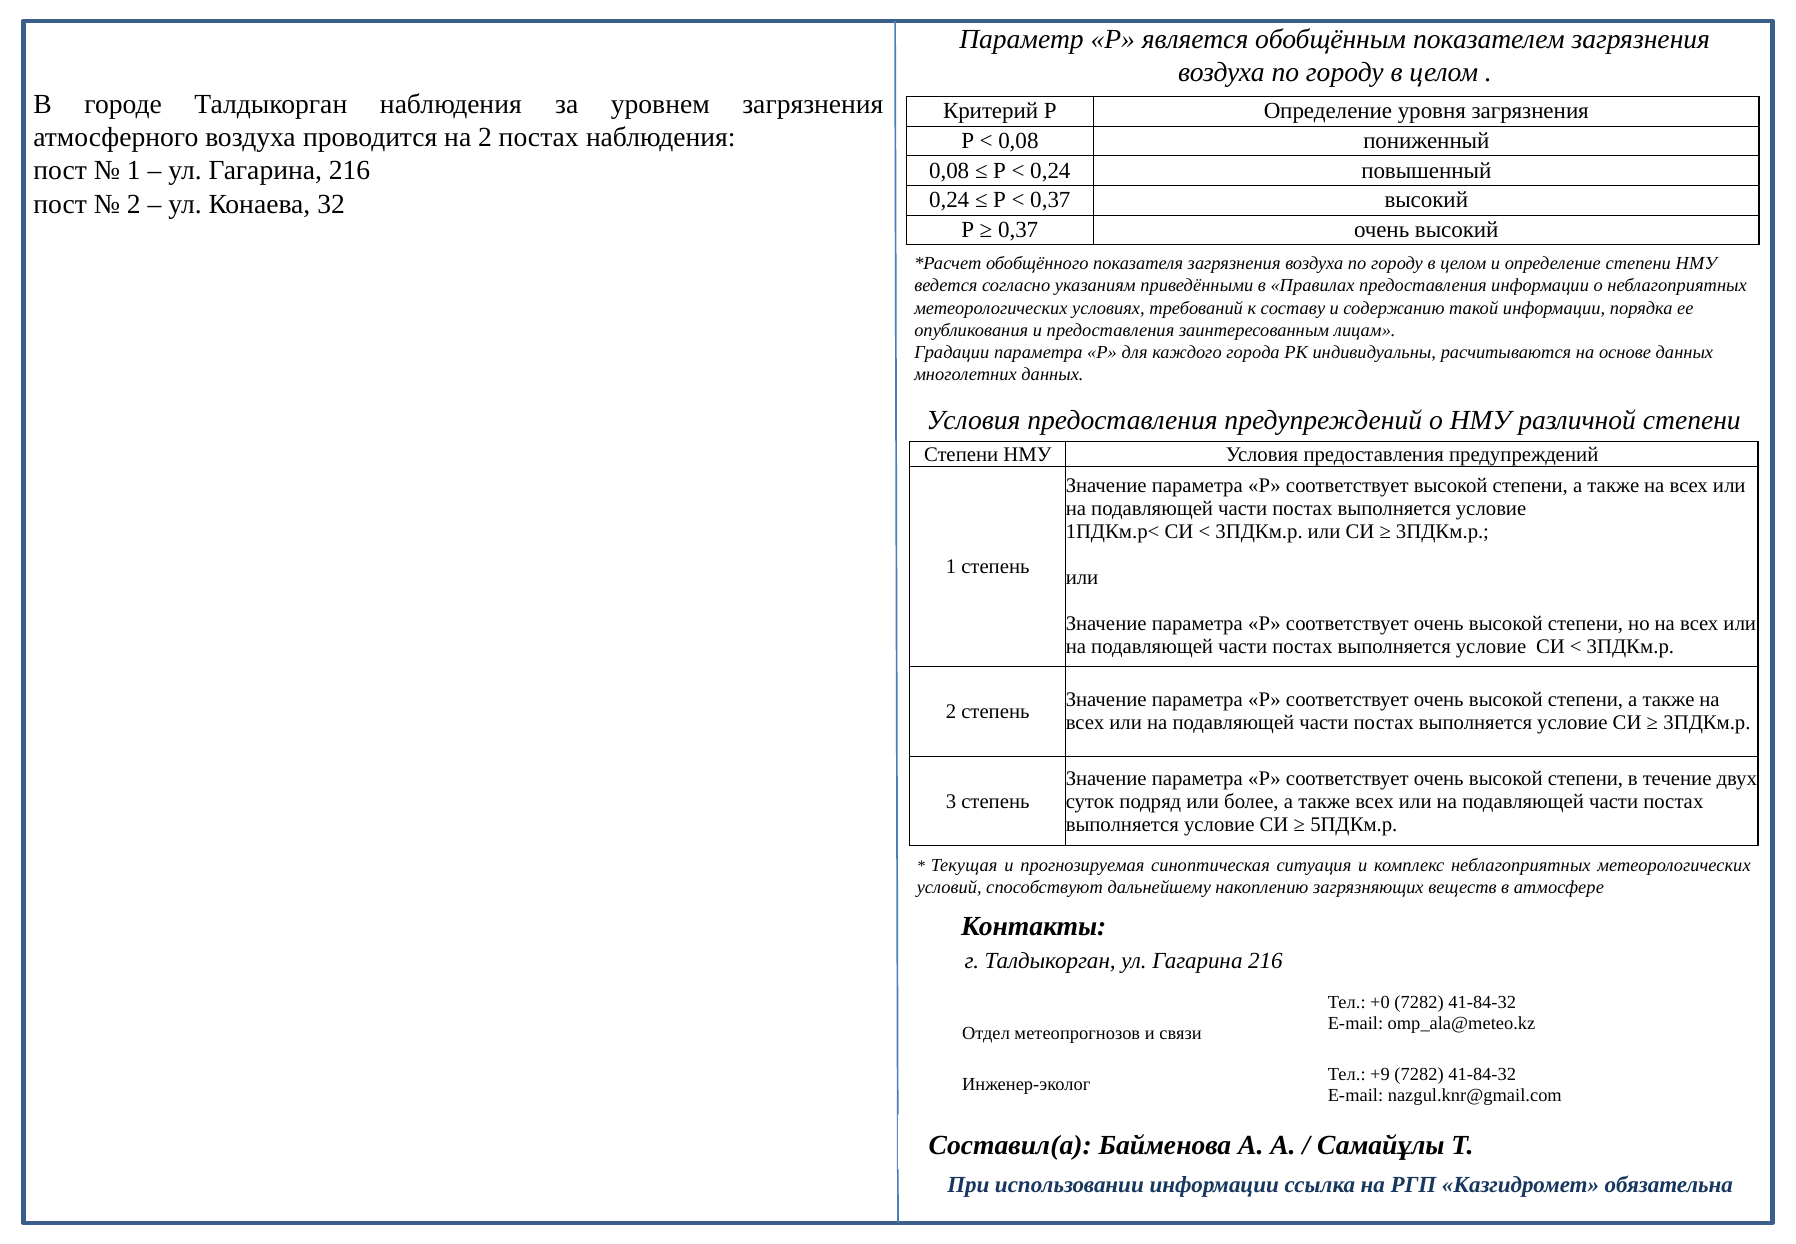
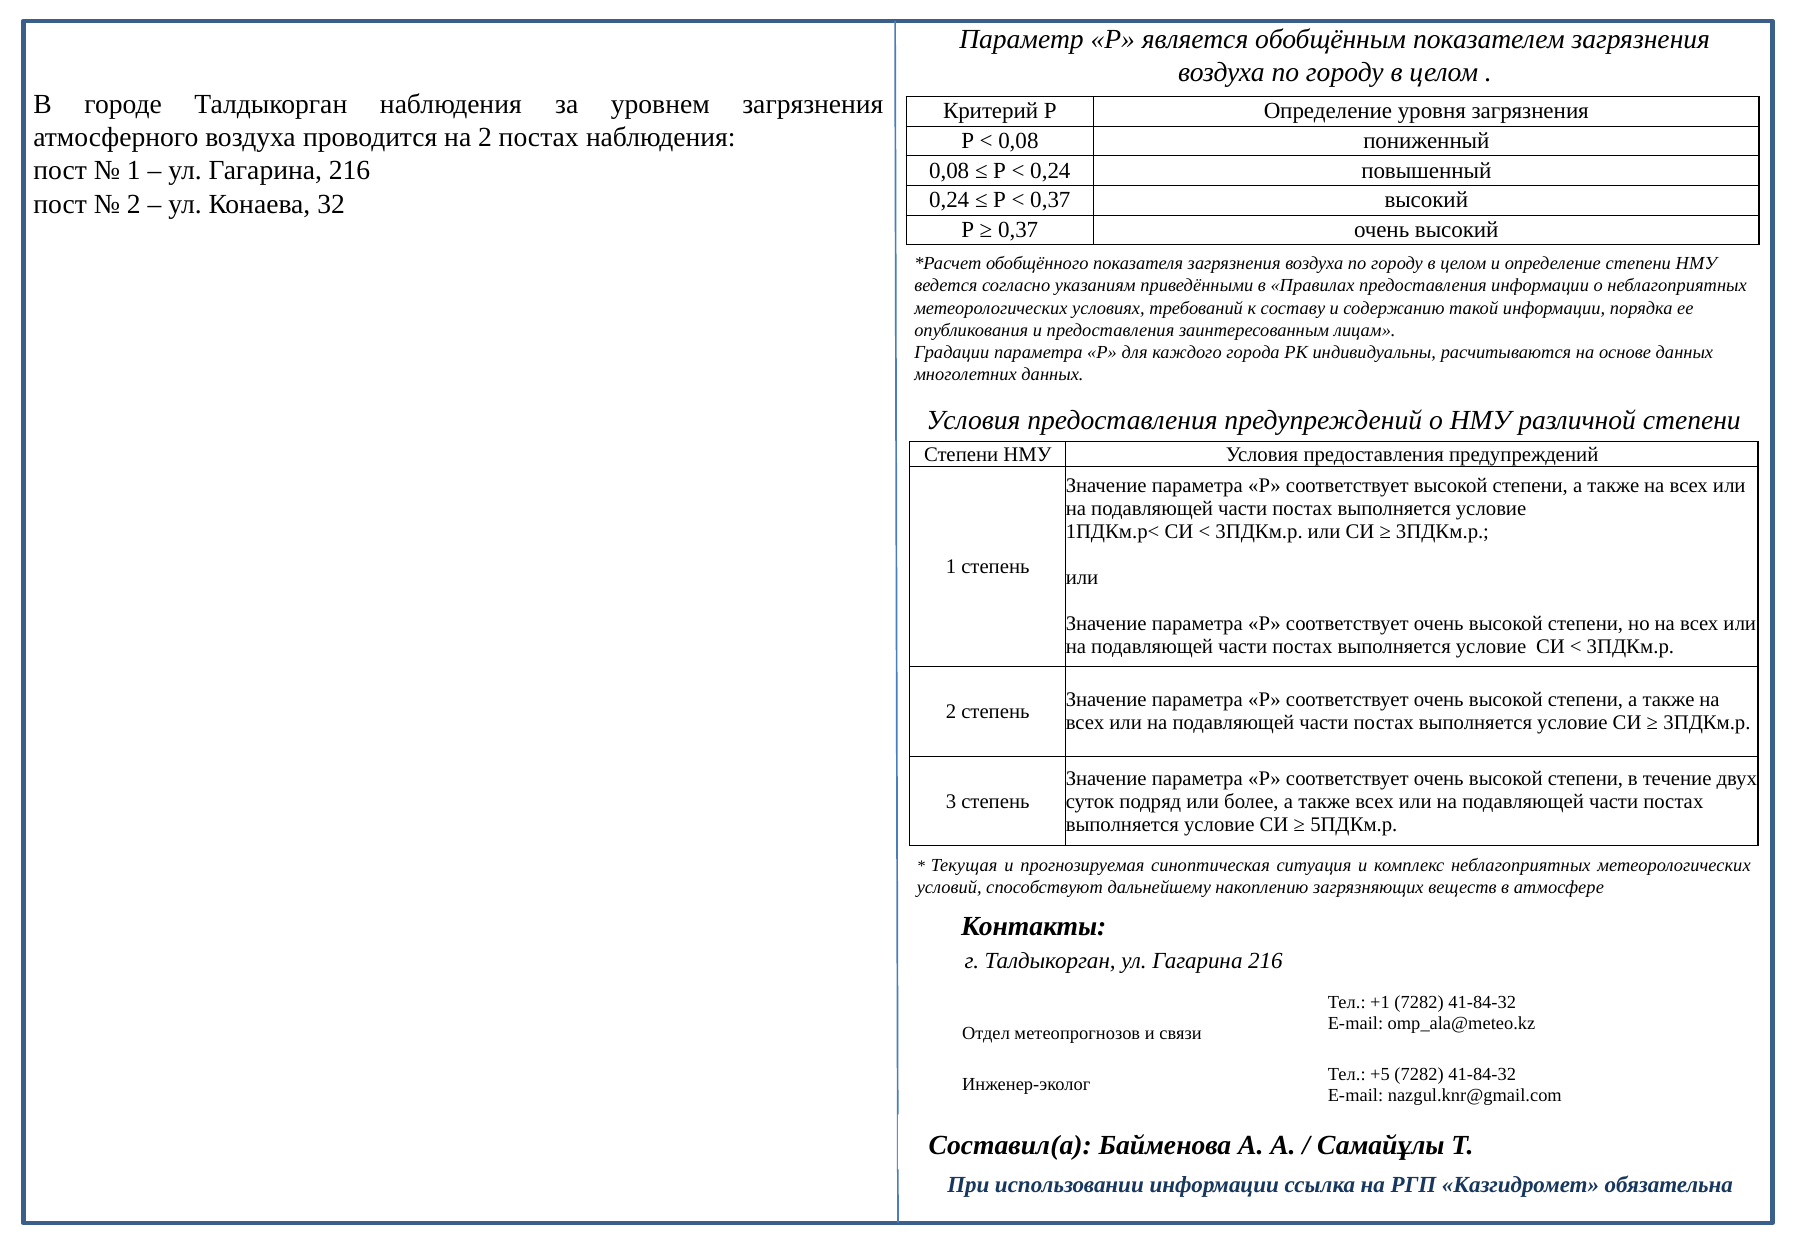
+0: +0 -> +1 (1380, 1002)
+9: +9 -> +5 (1380, 1074)
